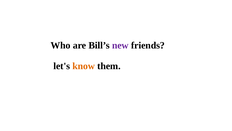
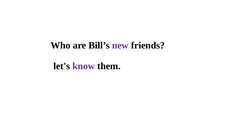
know colour: orange -> purple (84, 66)
